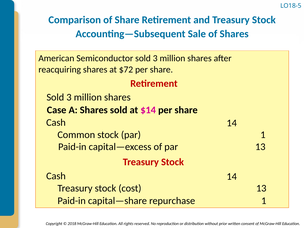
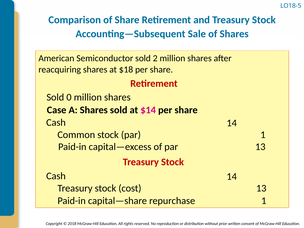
Semiconductor sold 3: 3 -> 2 (155, 58)
$72: $72 -> $18 (126, 70)
3: 3 -> 0 (69, 97)
